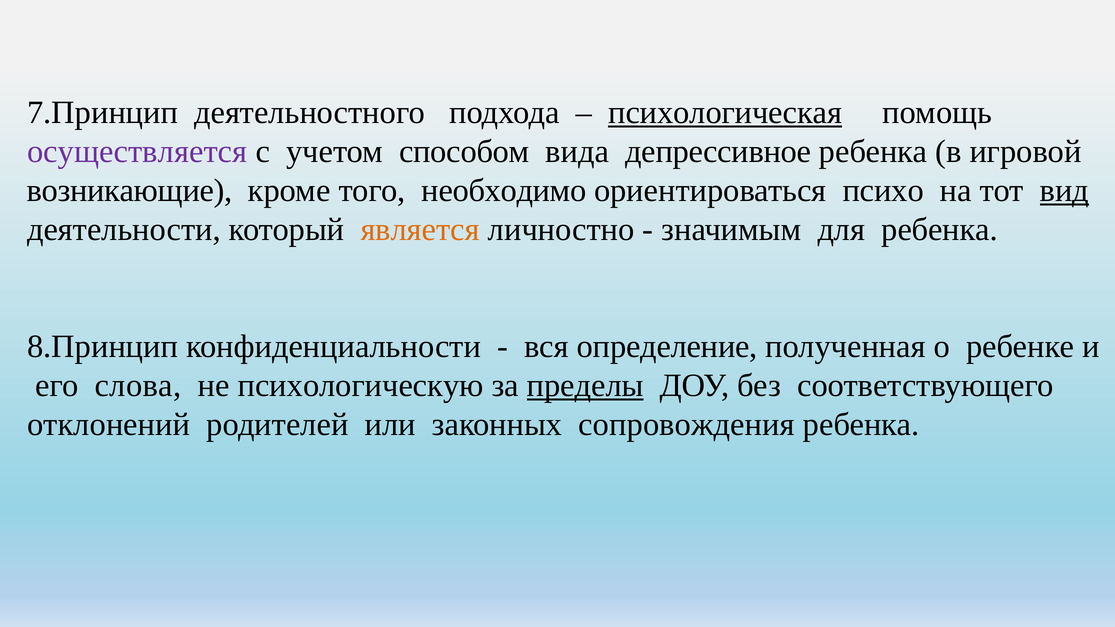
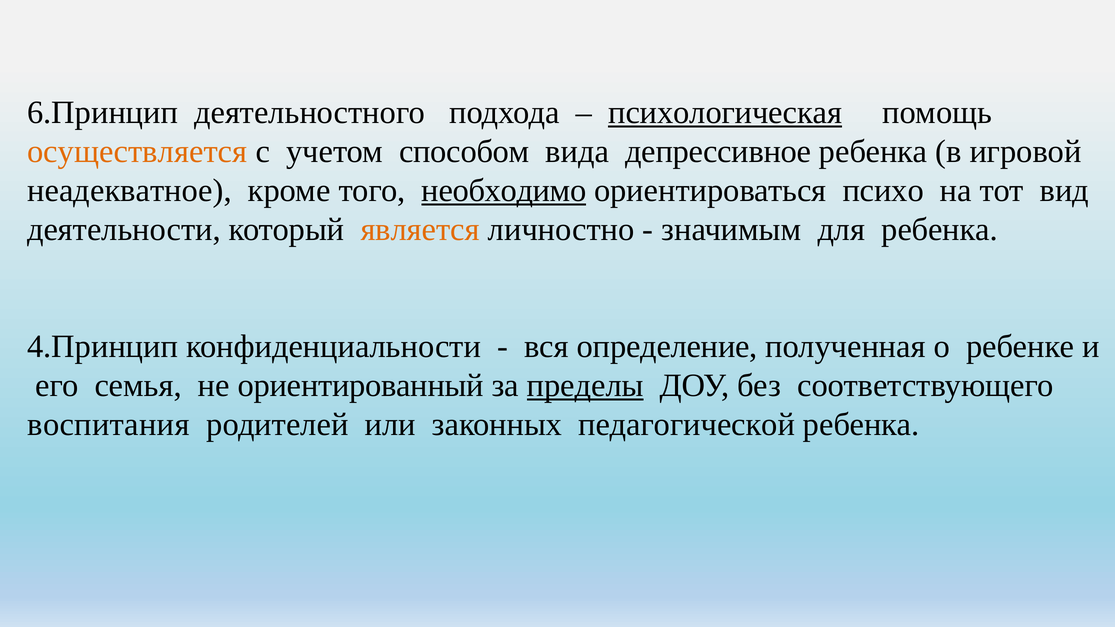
7.Принцип: 7.Принцип -> 6.Принцип (103, 112)
осуществляется colour: purple -> orange (137, 152)
возникающие: возникающие -> неадекватное (129, 191)
необходимо underline: none -> present (504, 191)
вид underline: present -> none (1064, 191)
8.Принцип: 8.Принцип -> 4.Принцип (103, 347)
слова: слова -> семья (138, 386)
психологическую: психологическую -> ориентированный (361, 386)
отклонений: отклонений -> воспитания (109, 425)
сопровождения: сопровождения -> педагогической (687, 425)
